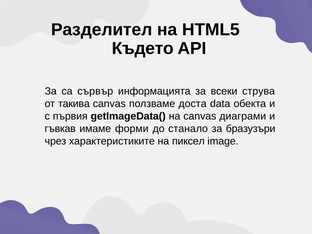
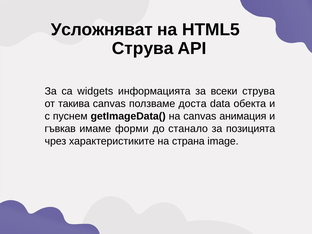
Разделител: Разделител -> Усложняват (102, 30)
Където: Където -> Струва (143, 48)
сървър: сървър -> widgets (95, 91)
първия: първия -> пуснем (70, 116)
диаграми: диаграми -> анимация (243, 116)
бразузъри: бразузъри -> позицията (251, 129)
пиксел: пиксел -> страна (188, 141)
